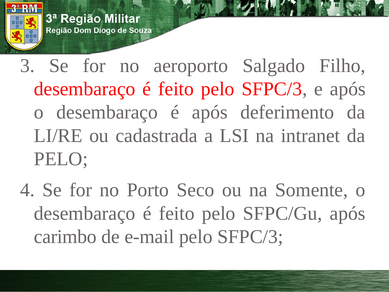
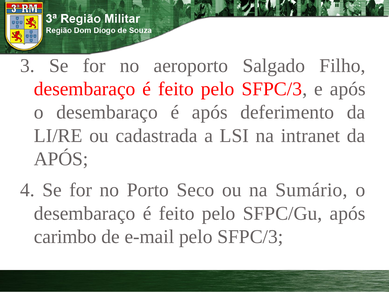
PELO: PELO -> APÓS (61, 159)
Somente: Somente -> Sumário (311, 190)
